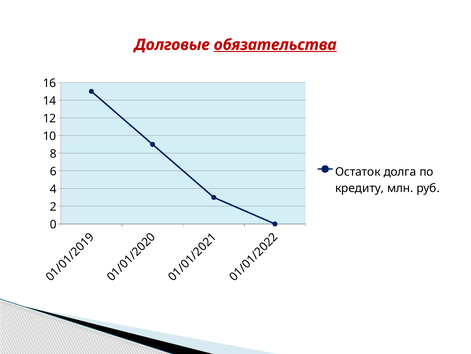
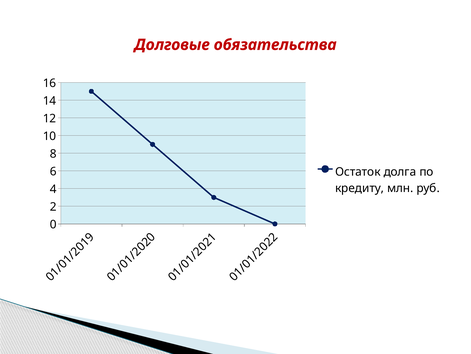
обязательства underline: present -> none (275, 45)
